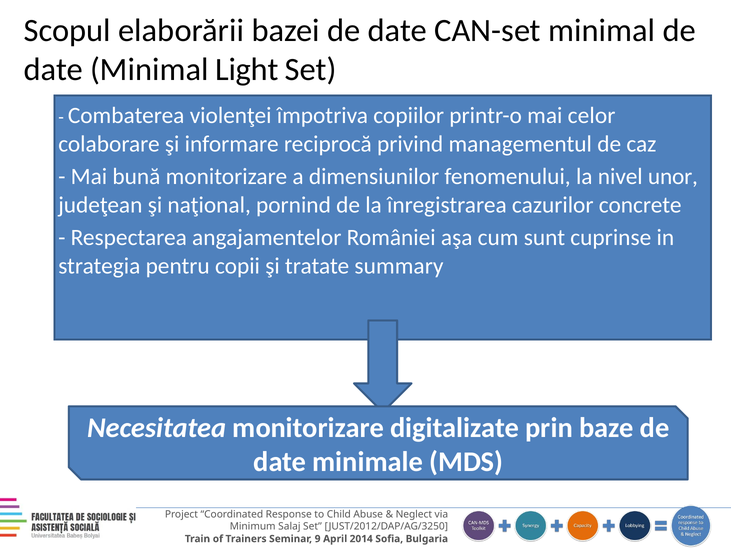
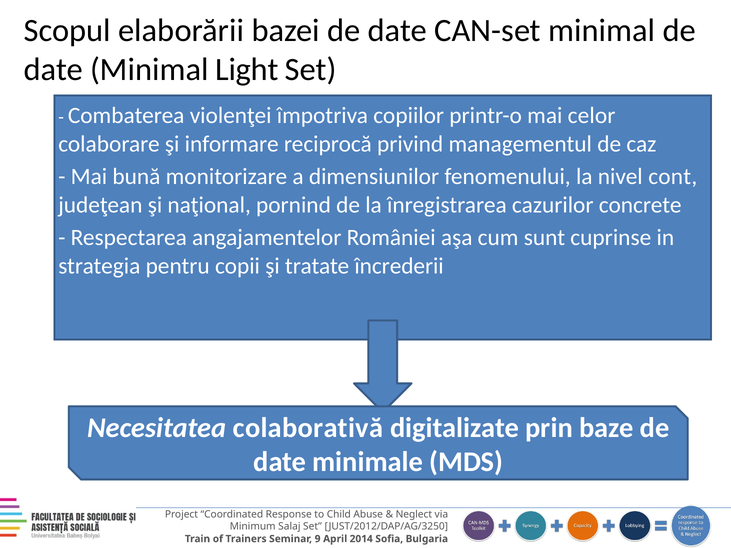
unor: unor -> cont (673, 177)
summary: summary -> încrederii (399, 266)
Necesitatea monitorizare: monitorizare -> colaborativă (308, 428)
